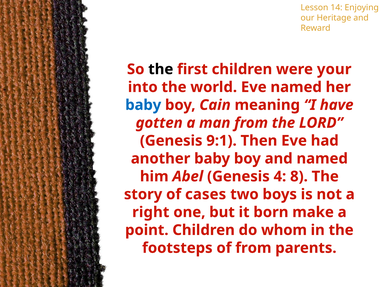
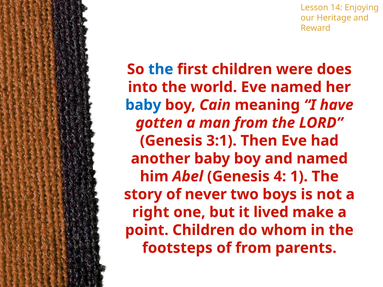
the colour: black -> blue (161, 69)
your: your -> does (334, 69)
9:1: 9:1 -> 3:1 (222, 141)
8: 8 -> 1 (299, 177)
cases: cases -> never (206, 194)
born: born -> lived (271, 212)
